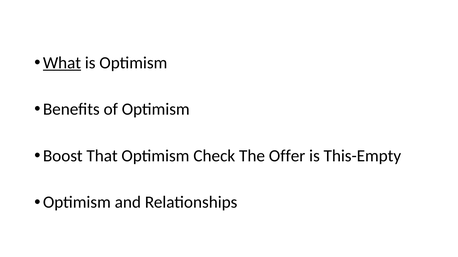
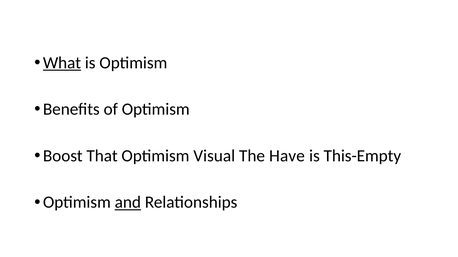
Check: Check -> Visual (214, 156)
Offer: Offer -> Have (287, 156)
and underline: none -> present (128, 203)
